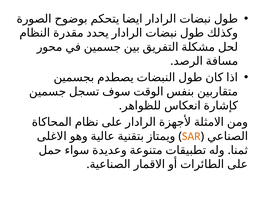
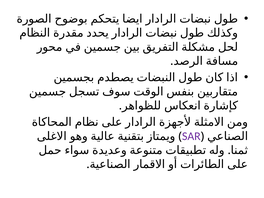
SAR colour: orange -> purple (191, 136)
